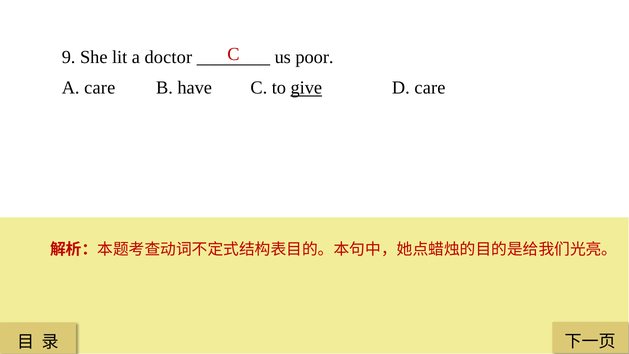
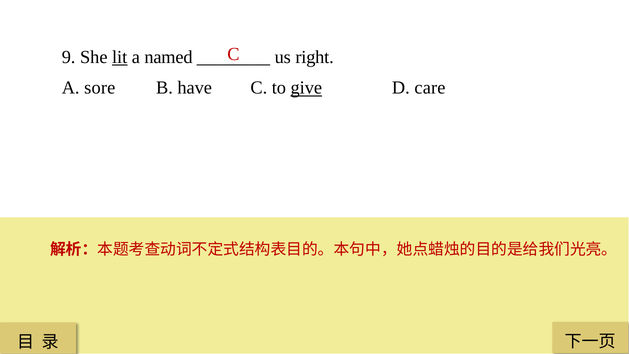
lit underline: none -> present (120, 57)
doctor: doctor -> named (168, 57)
poor: poor -> right (315, 57)
A care: care -> sore (100, 88)
